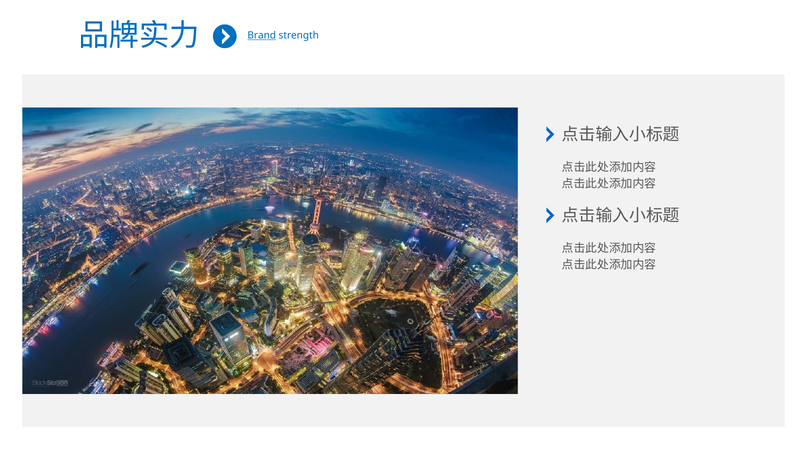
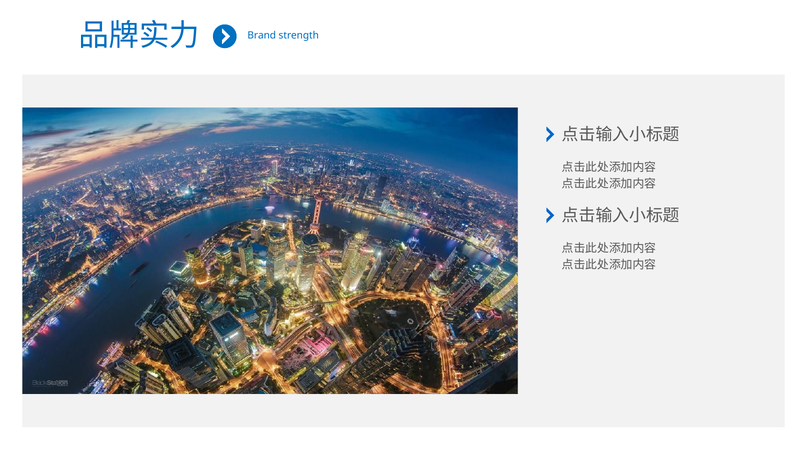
Brand underline: present -> none (262, 35)
